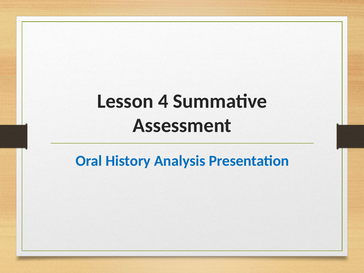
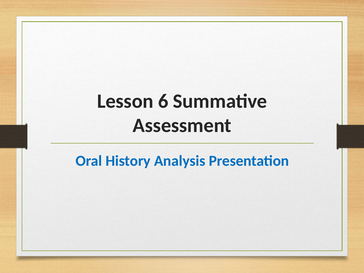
4: 4 -> 6 (163, 101)
